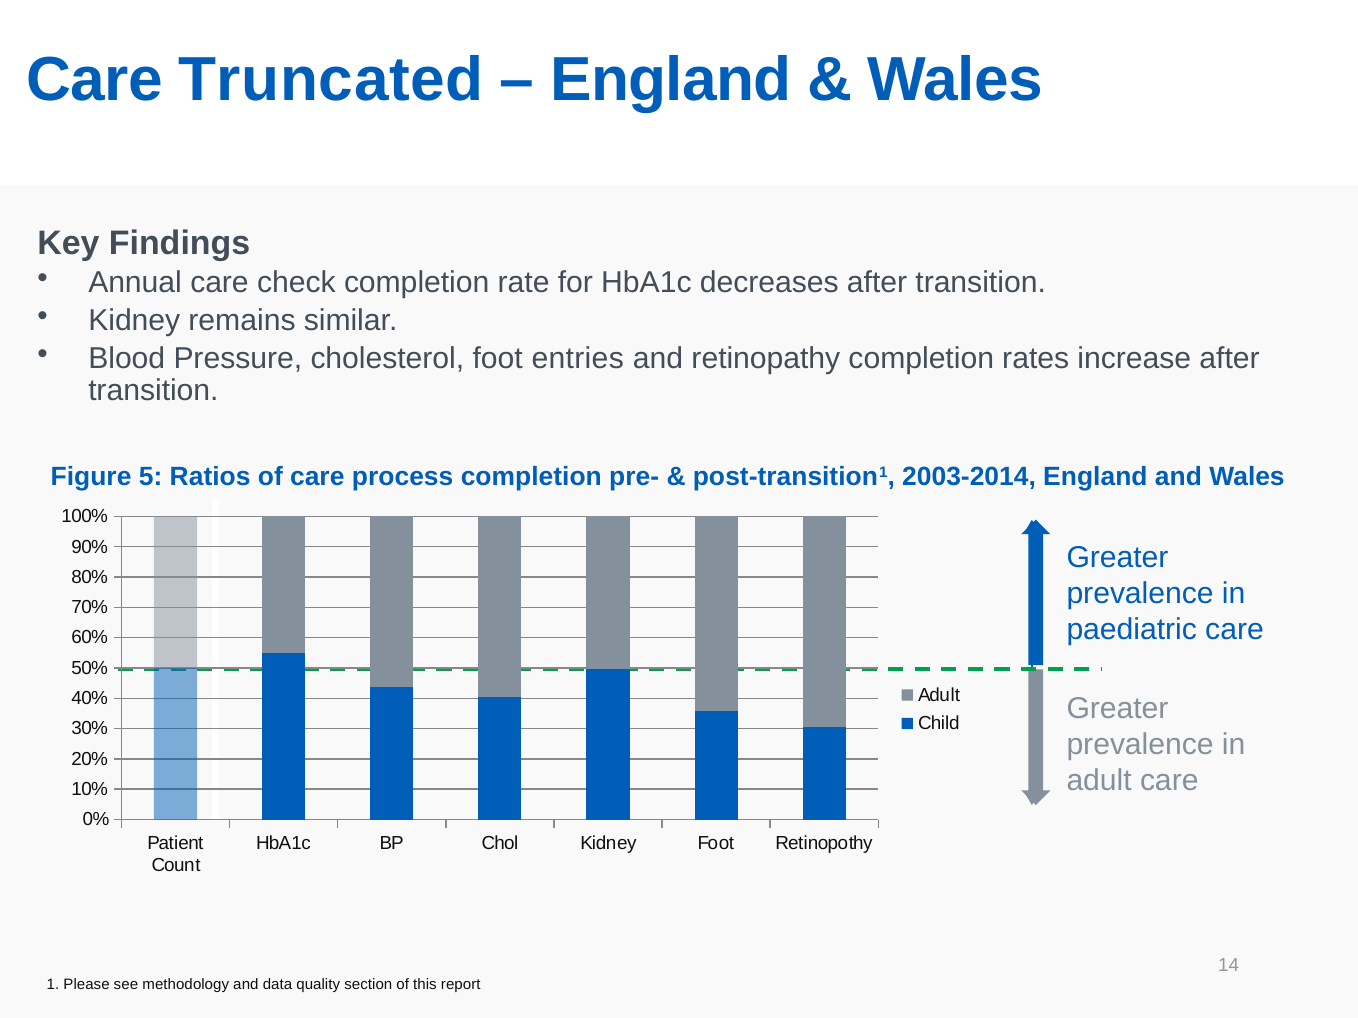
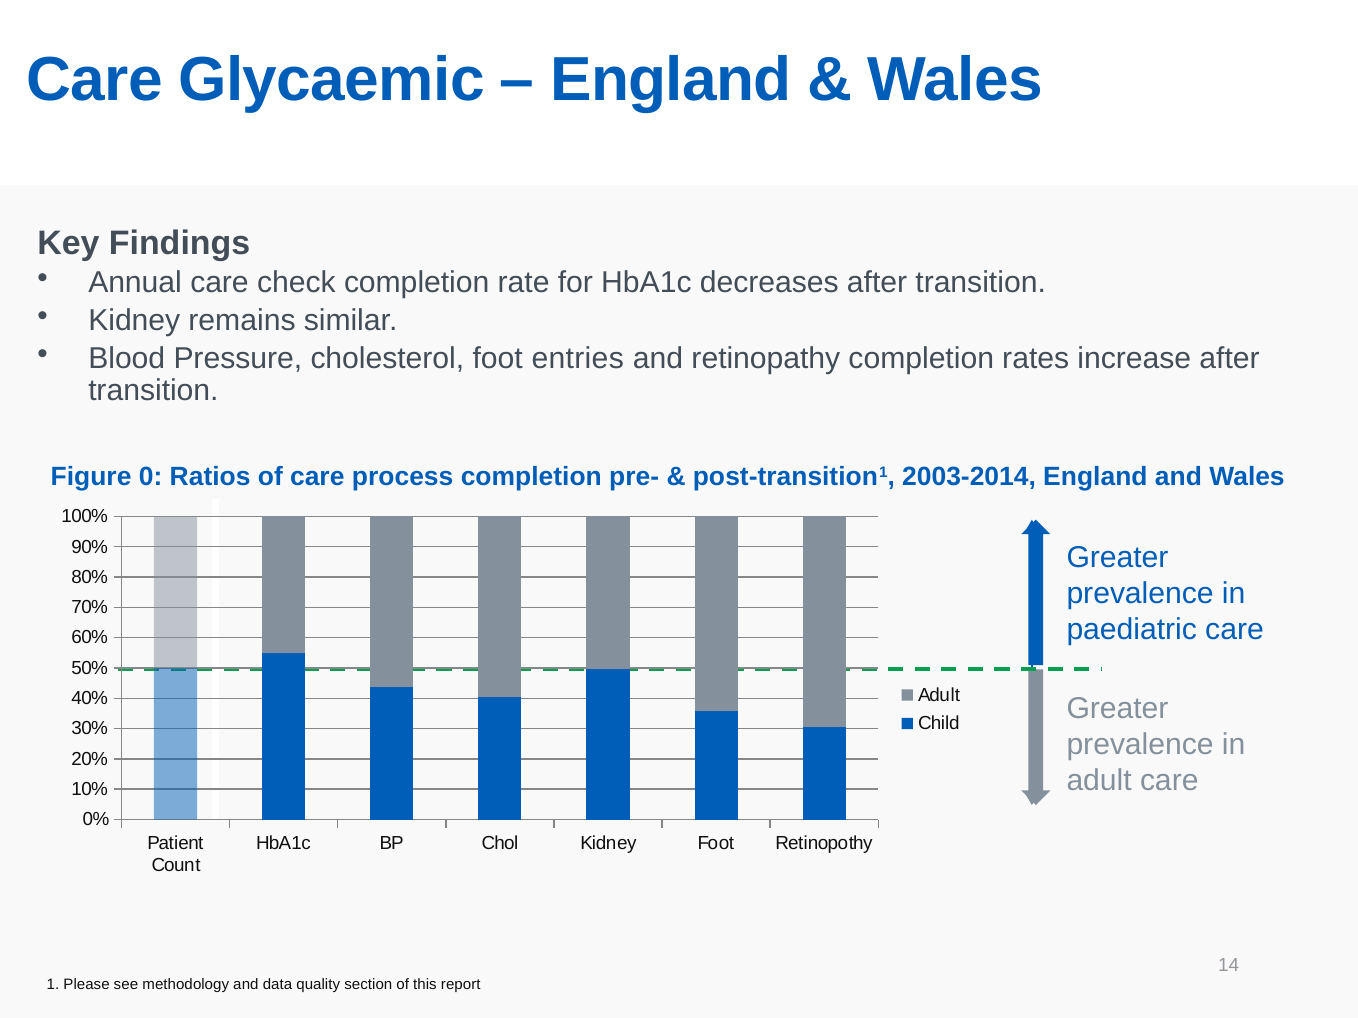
Truncated: Truncated -> Glycaemic (332, 80)
5: 5 -> 0 (151, 477)
